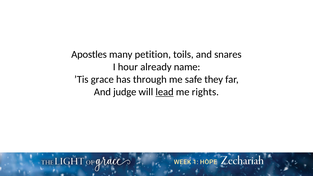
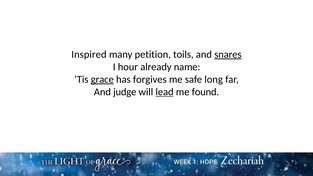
Apostles: Apostles -> Inspired (89, 54)
snares underline: none -> present (228, 54)
grace underline: none -> present (102, 79)
through: through -> forgives (150, 79)
they: they -> long (214, 79)
rights: rights -> found (205, 92)
